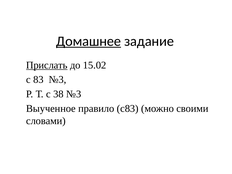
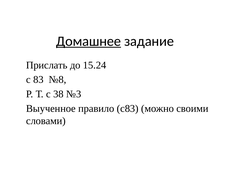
Прислать underline: present -> none (47, 65)
15.02: 15.02 -> 15.24 (95, 65)
83 №3: №3 -> №8 (58, 80)
